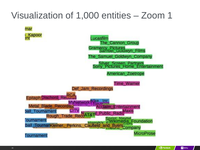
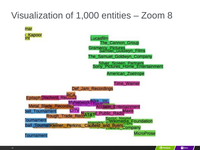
1: 1 -> 8 (170, 16)
